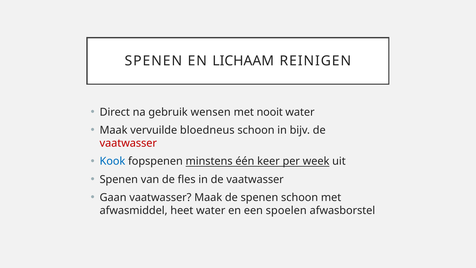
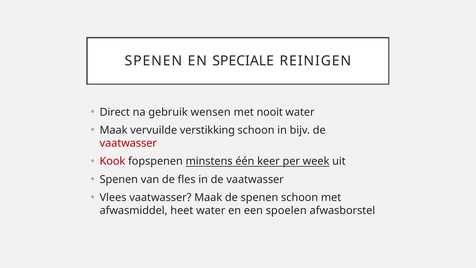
LICHAAM: LICHAAM -> SPECIALE (243, 61)
bloedneus: bloedneus -> verstikking (207, 130)
Kook colour: blue -> red (112, 161)
Gaan: Gaan -> Vlees (113, 197)
